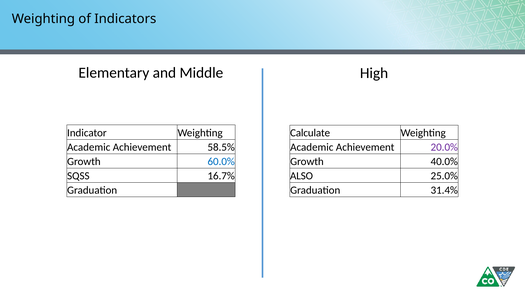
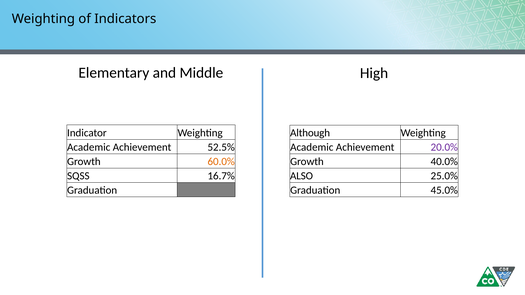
Calculate: Calculate -> Although (310, 133)
58.5%: 58.5% -> 52.5% (221, 147)
60.0% colour: blue -> orange (221, 162)
31.4%: 31.4% -> 45.0% (444, 190)
